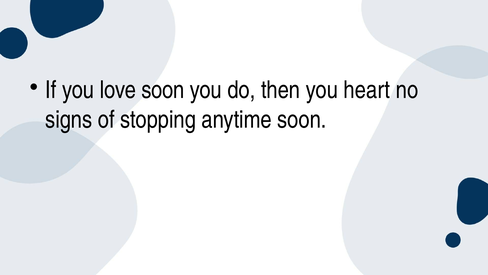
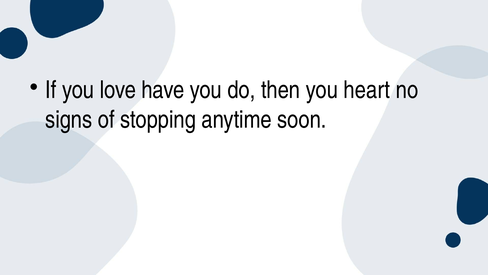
love soon: soon -> have (163, 90)
